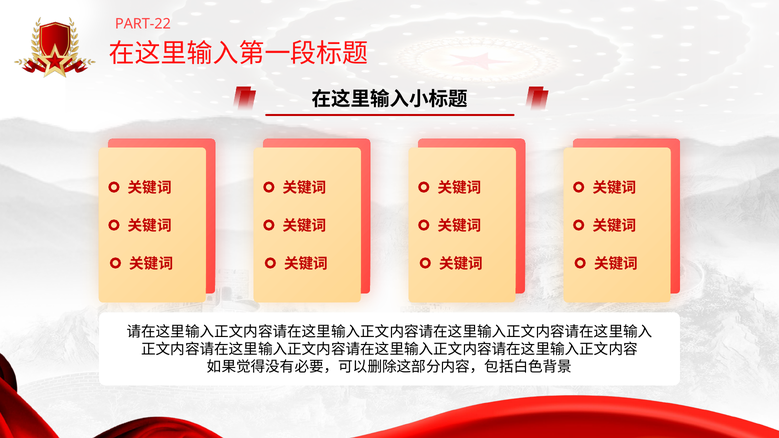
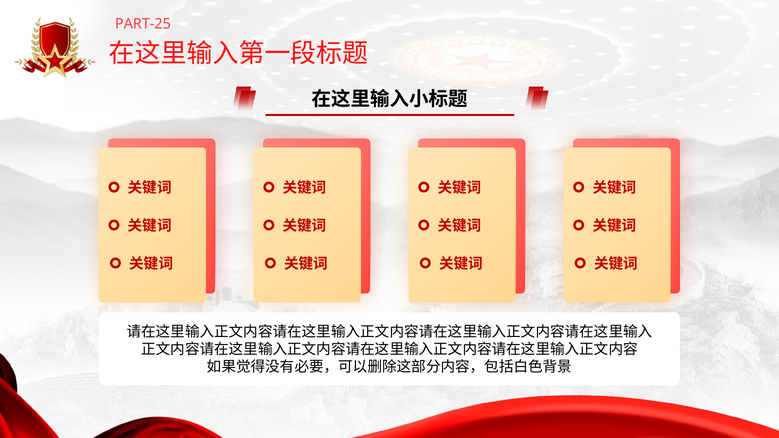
PART-22: PART-22 -> PART-25 (143, 24)
